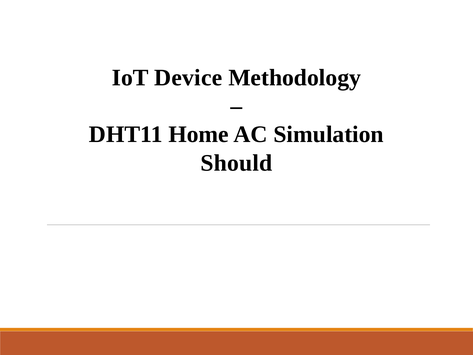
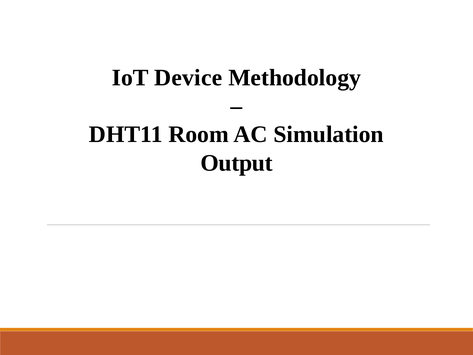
Home: Home -> Room (199, 134)
Should: Should -> Output (237, 163)
